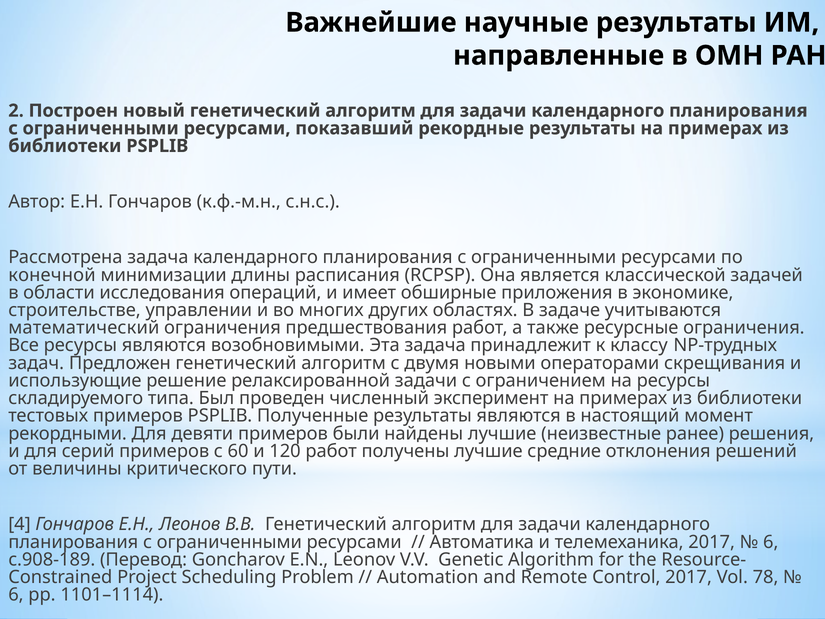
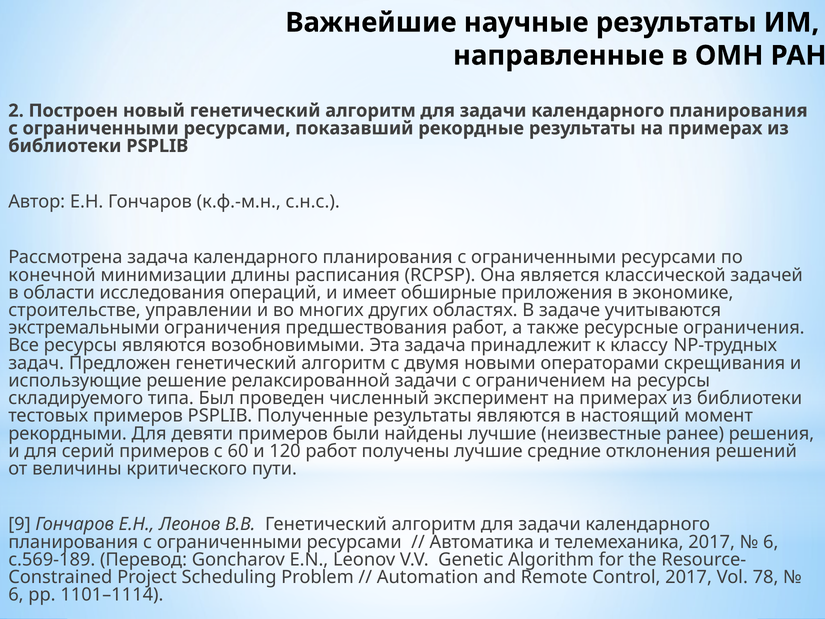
математический: математический -> экстремальными (84, 328)
4: 4 -> 9 (19, 524)
c.908-189: c.908-189 -> c.569-189 (52, 559)
